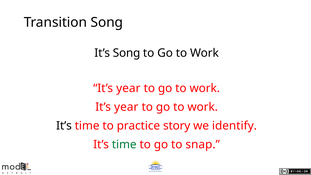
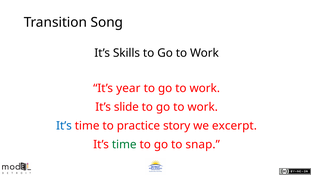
It’s Song: Song -> Skills (126, 53)
year: year -> slide (126, 107)
It’s colour: black -> blue (64, 126)
identify: identify -> excerpt (234, 126)
